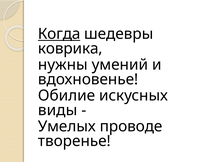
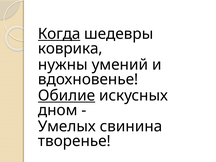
Обилие underline: none -> present (67, 95)
виды: виды -> дном (58, 110)
проводе: проводе -> свинина (131, 126)
